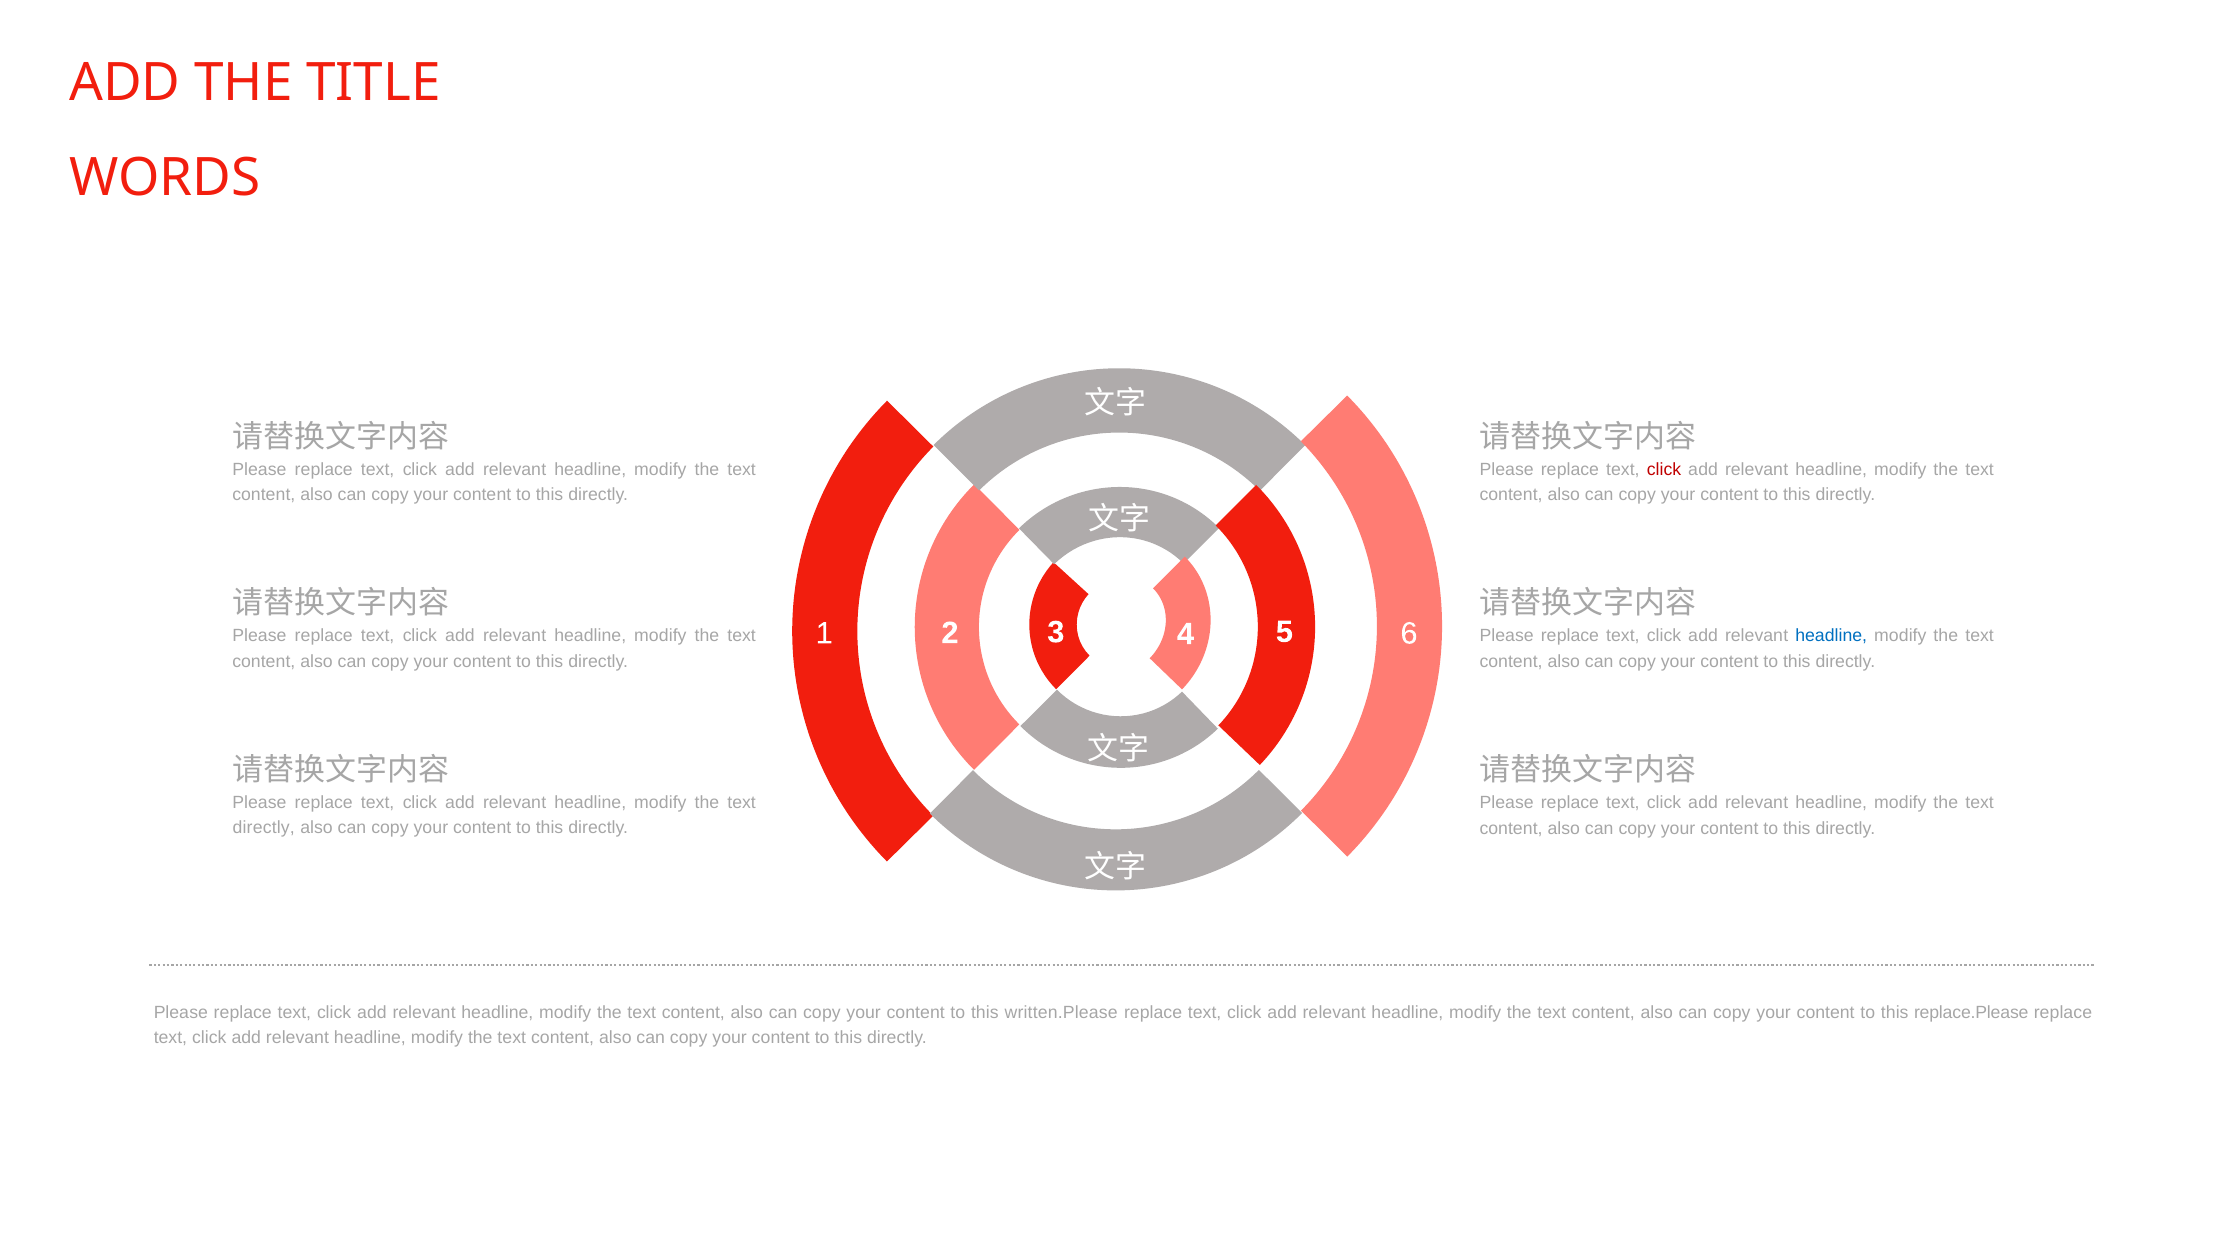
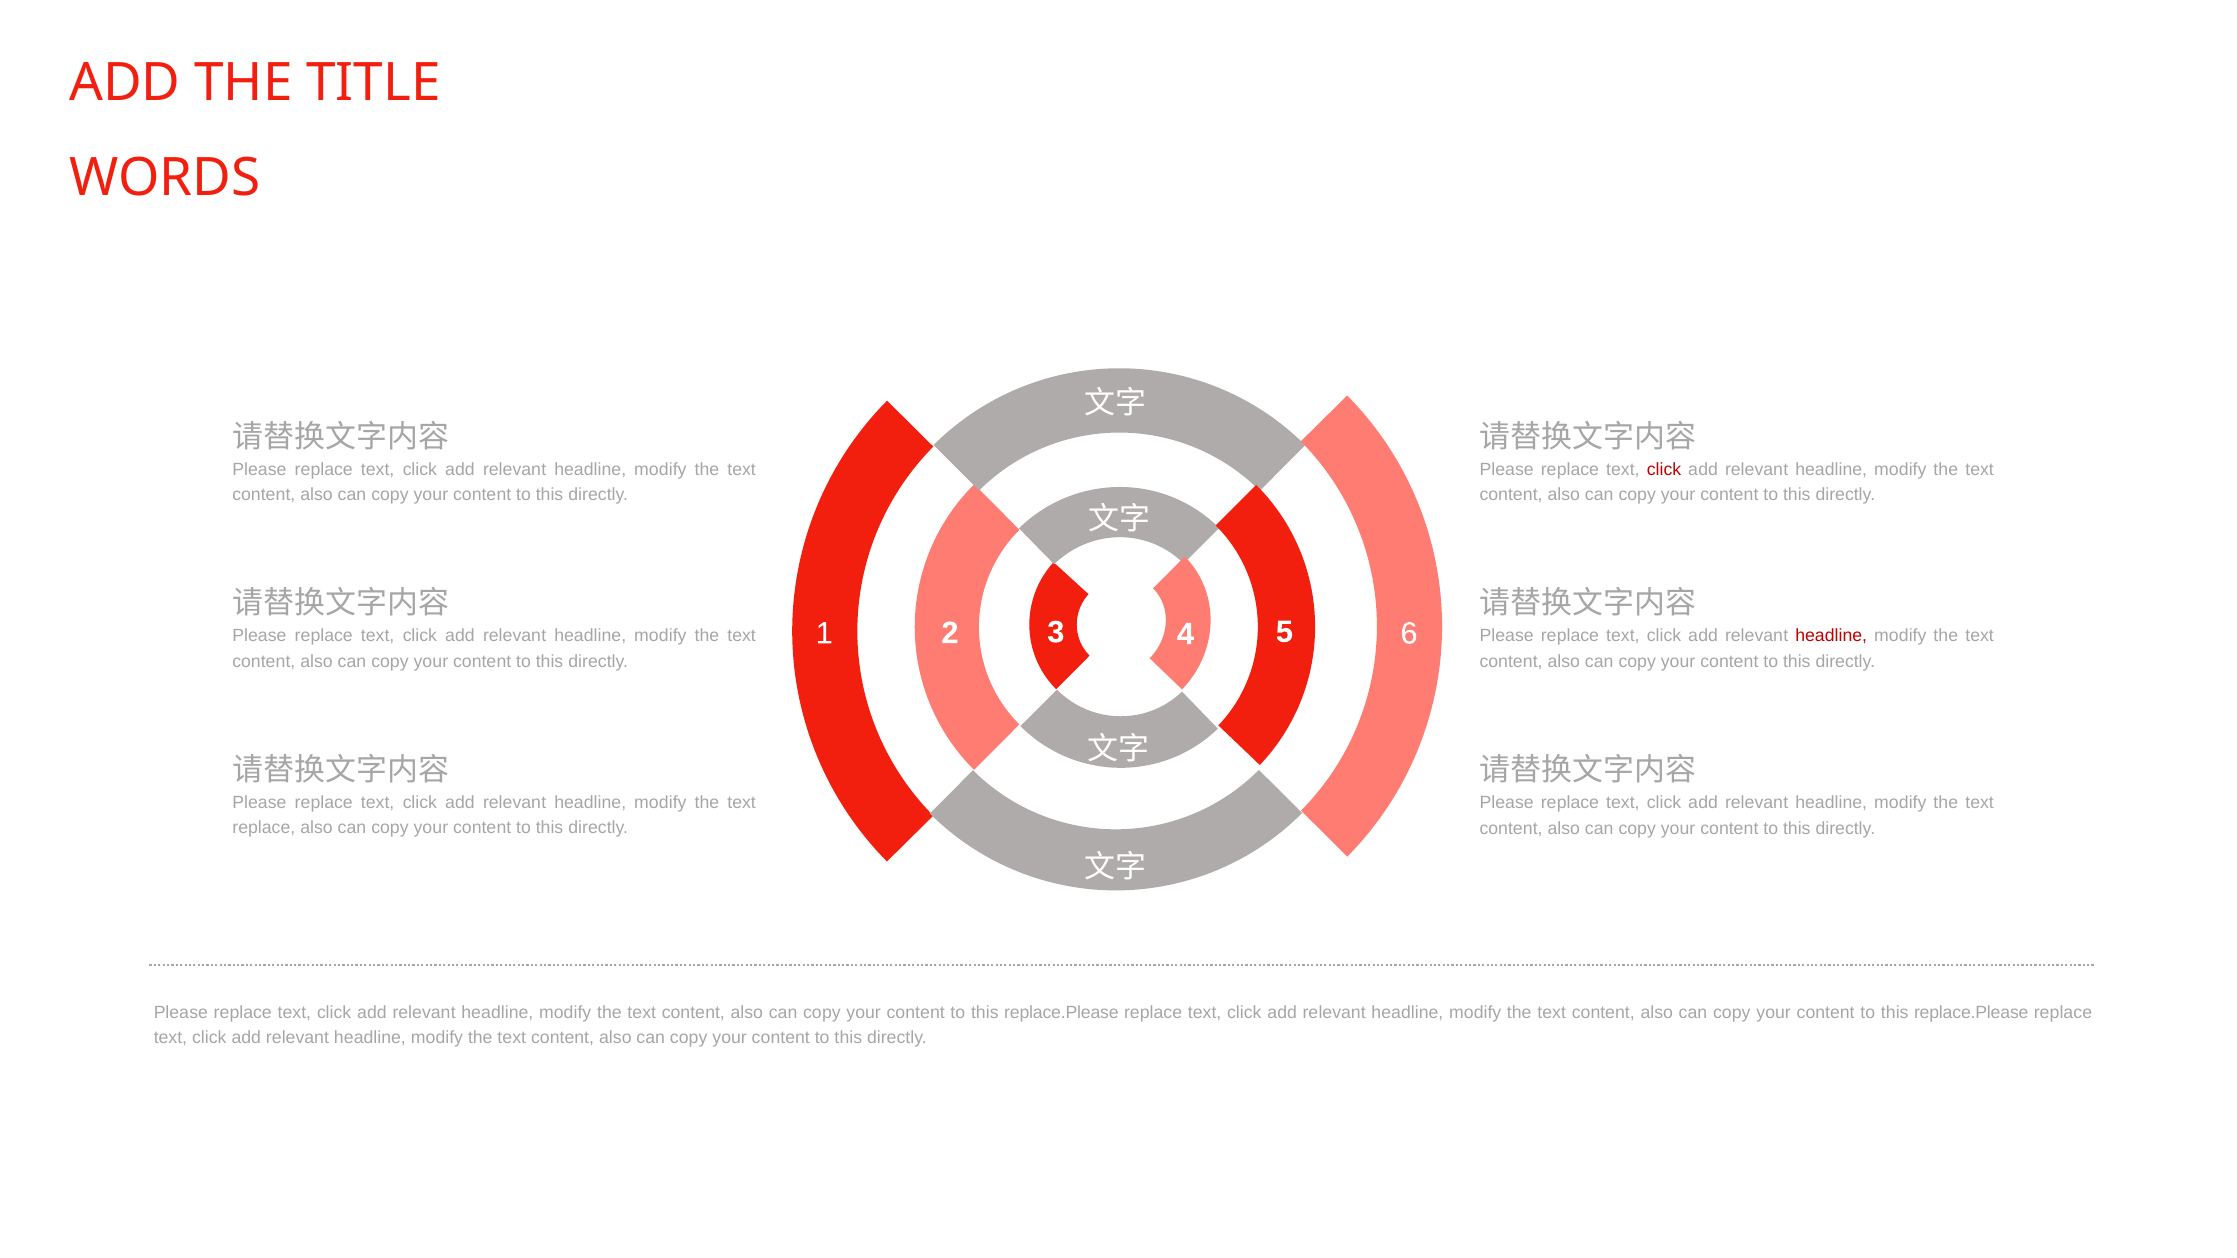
headline colour: blue -> red (1831, 636)
directly: directly -> replace (264, 828)
written.Please: written.Please -> replace.Please (1061, 1013)
